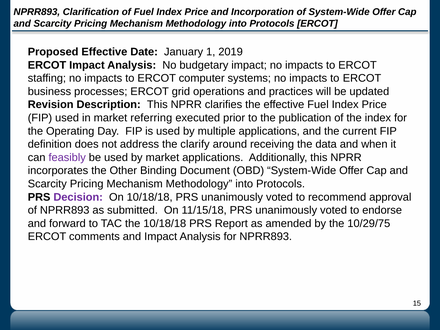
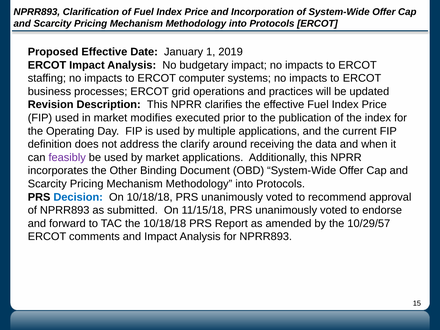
referring: referring -> modifies (151, 118)
Decision colour: purple -> blue (78, 197)
10/29/75: 10/29/75 -> 10/29/57 (369, 223)
